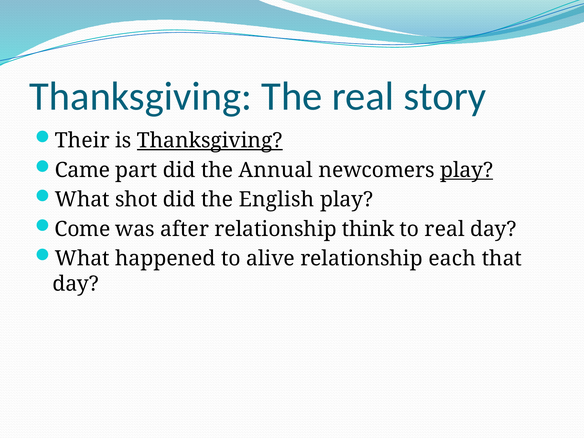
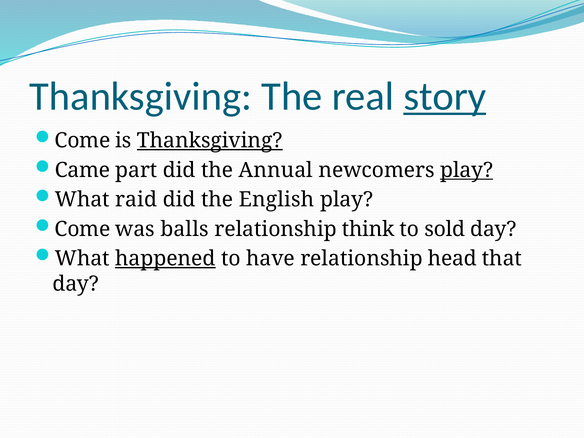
story underline: none -> present (445, 96)
Their: Their -> Come (82, 141)
shot: shot -> raid (136, 200)
after: after -> balls (185, 229)
to real: real -> sold (445, 229)
happened underline: none -> present (165, 259)
alive: alive -> have (271, 259)
each: each -> head (452, 259)
